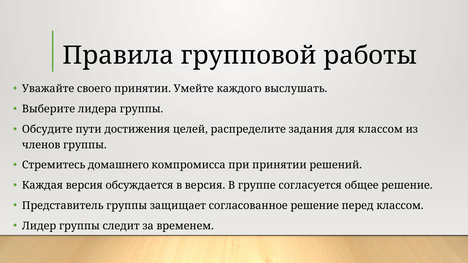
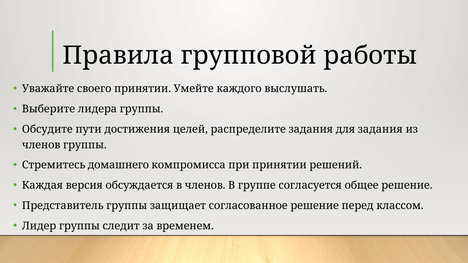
для классом: классом -> задания (380, 130)
в версия: версия -> членов (205, 186)
